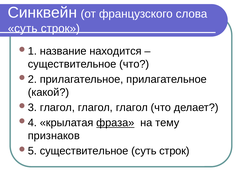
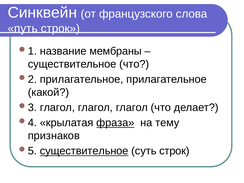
суть: суть -> путь (23, 28)
находится: находится -> мембраны (116, 51)
существительное underline: none -> present (84, 151)
